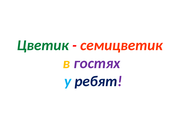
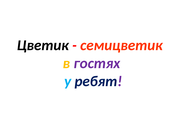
Цветик colour: green -> black (43, 45)
